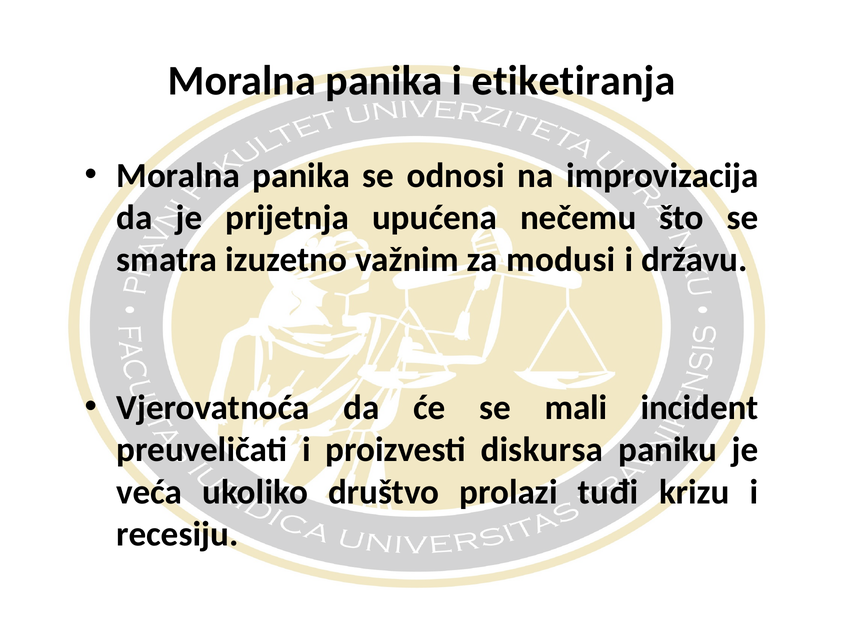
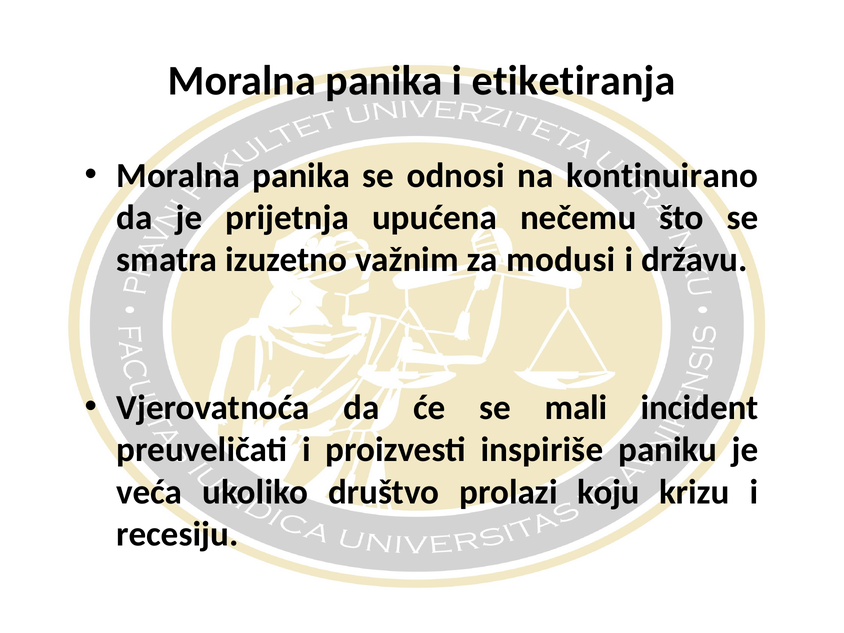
improvizacija: improvizacija -> kontinuirano (662, 175)
diskursa: diskursa -> inspiriše (542, 450)
tuđi: tuđi -> koju (609, 492)
